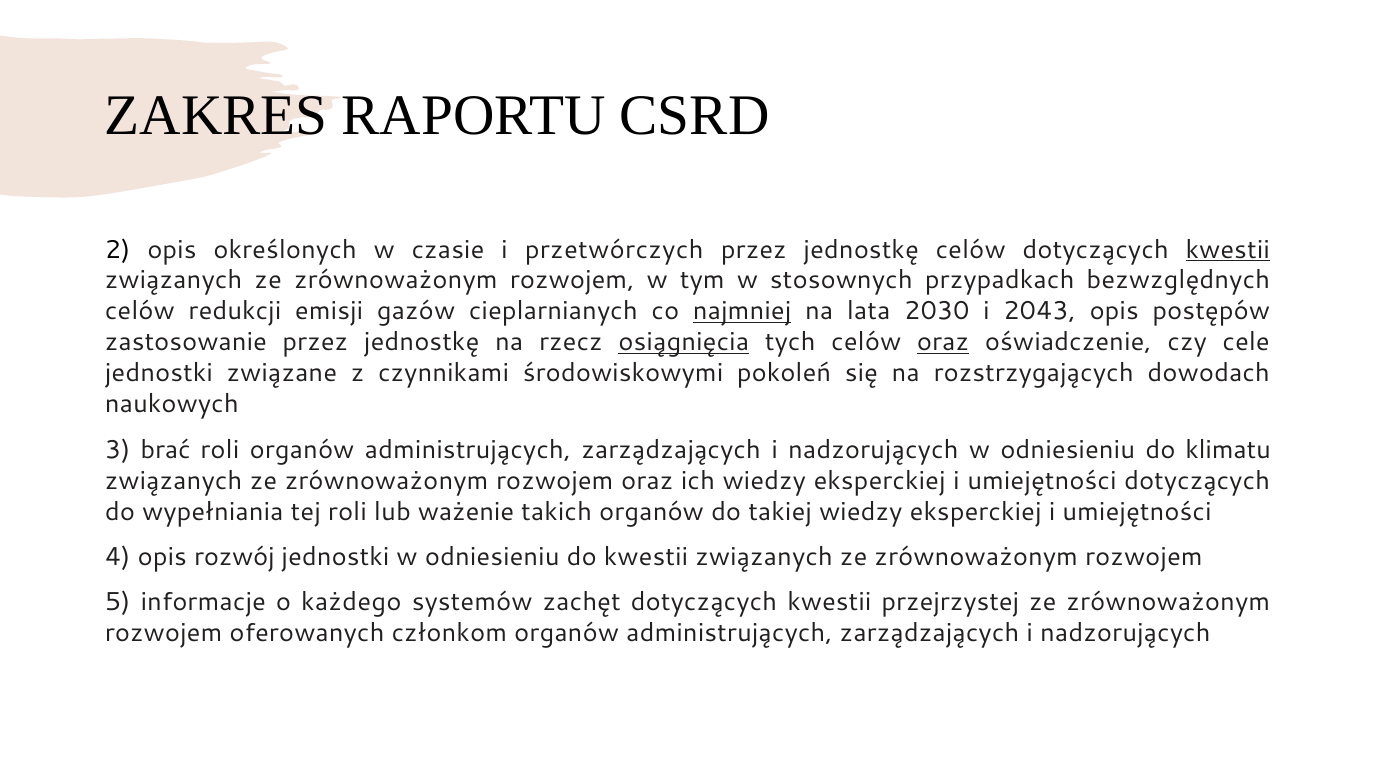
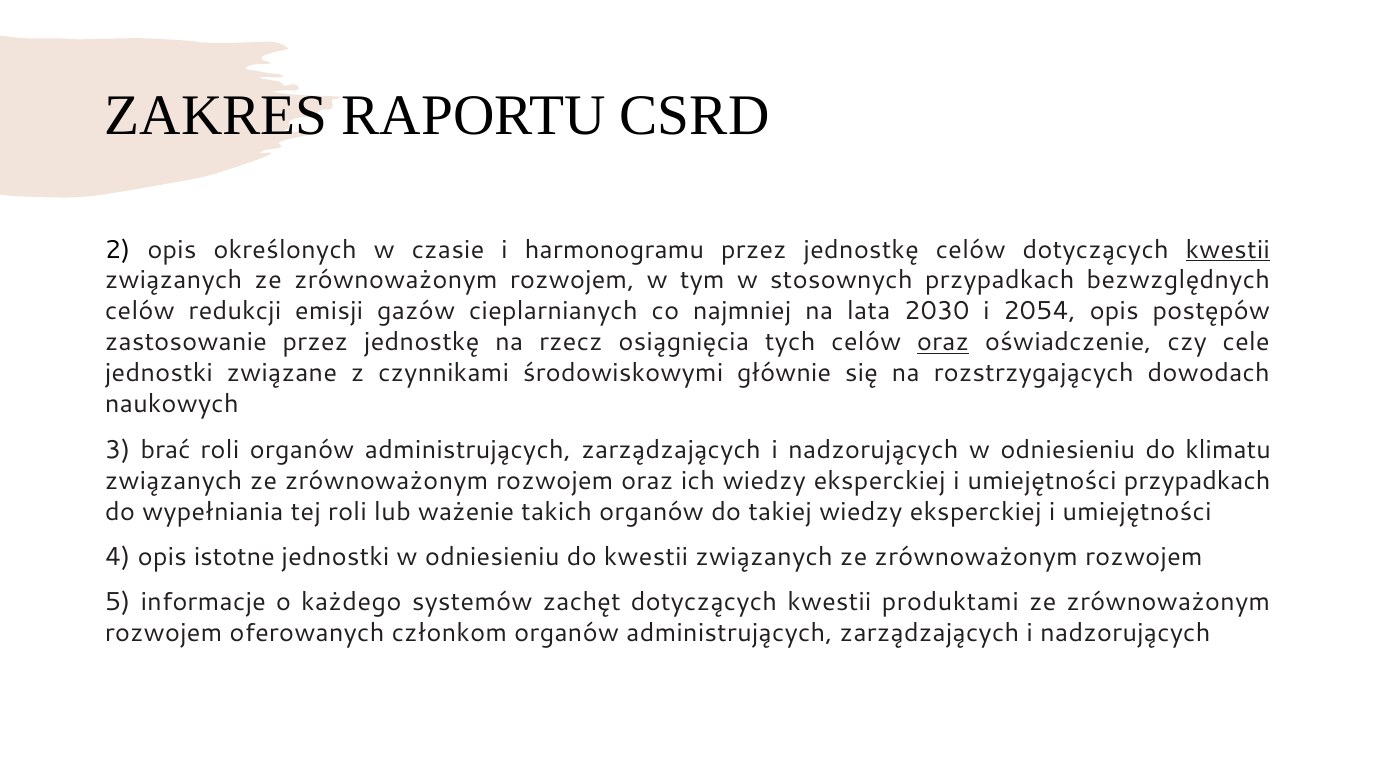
przetwórczych: przetwórczych -> harmonogramu (614, 249)
najmniej underline: present -> none (742, 311)
2043: 2043 -> 2054 (1040, 311)
osiągnięcia underline: present -> none (684, 342)
pokoleń: pokoleń -> głównie (784, 373)
umiejętności dotyczących: dotyczących -> przypadkach (1197, 481)
rozwój: rozwój -> istotne (234, 557)
przejrzystej: przejrzystej -> produktami (950, 602)
